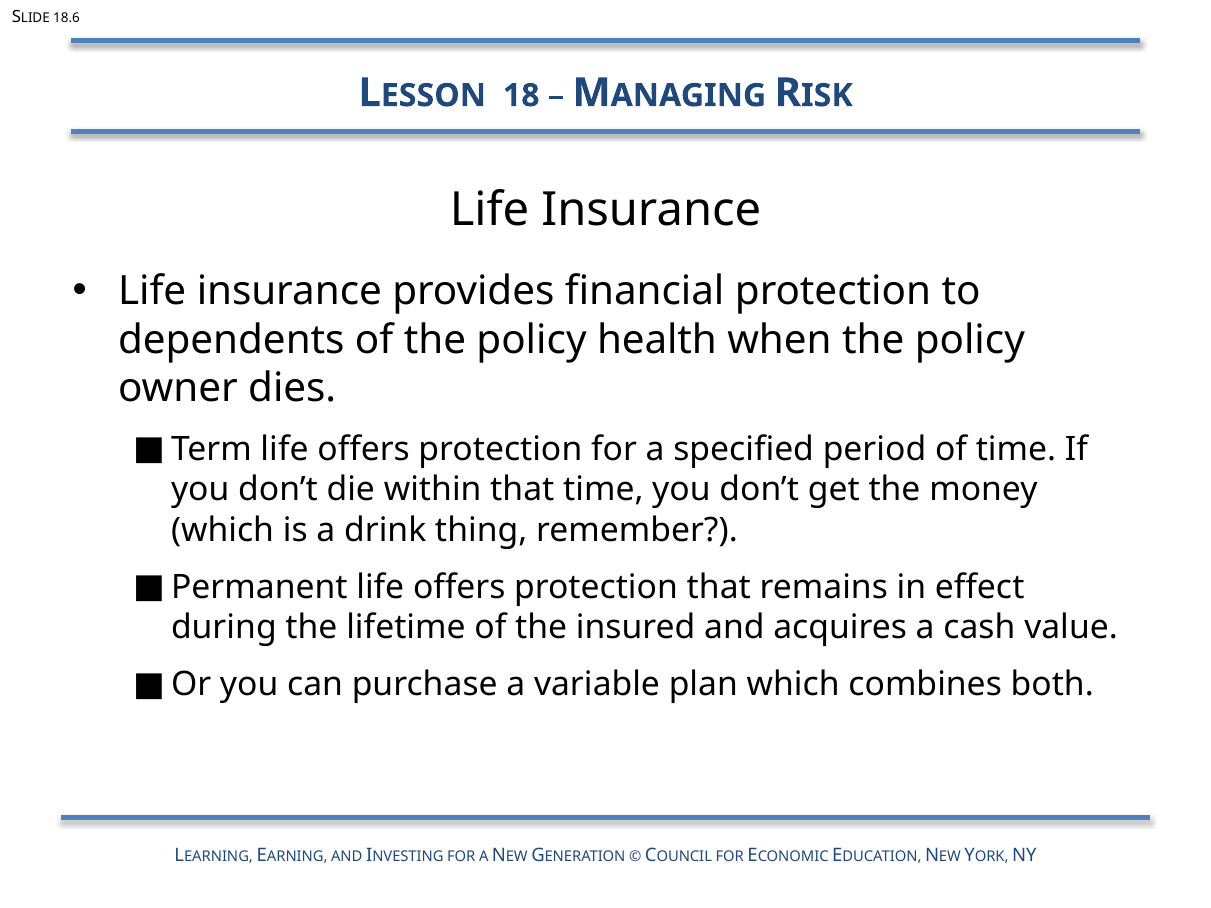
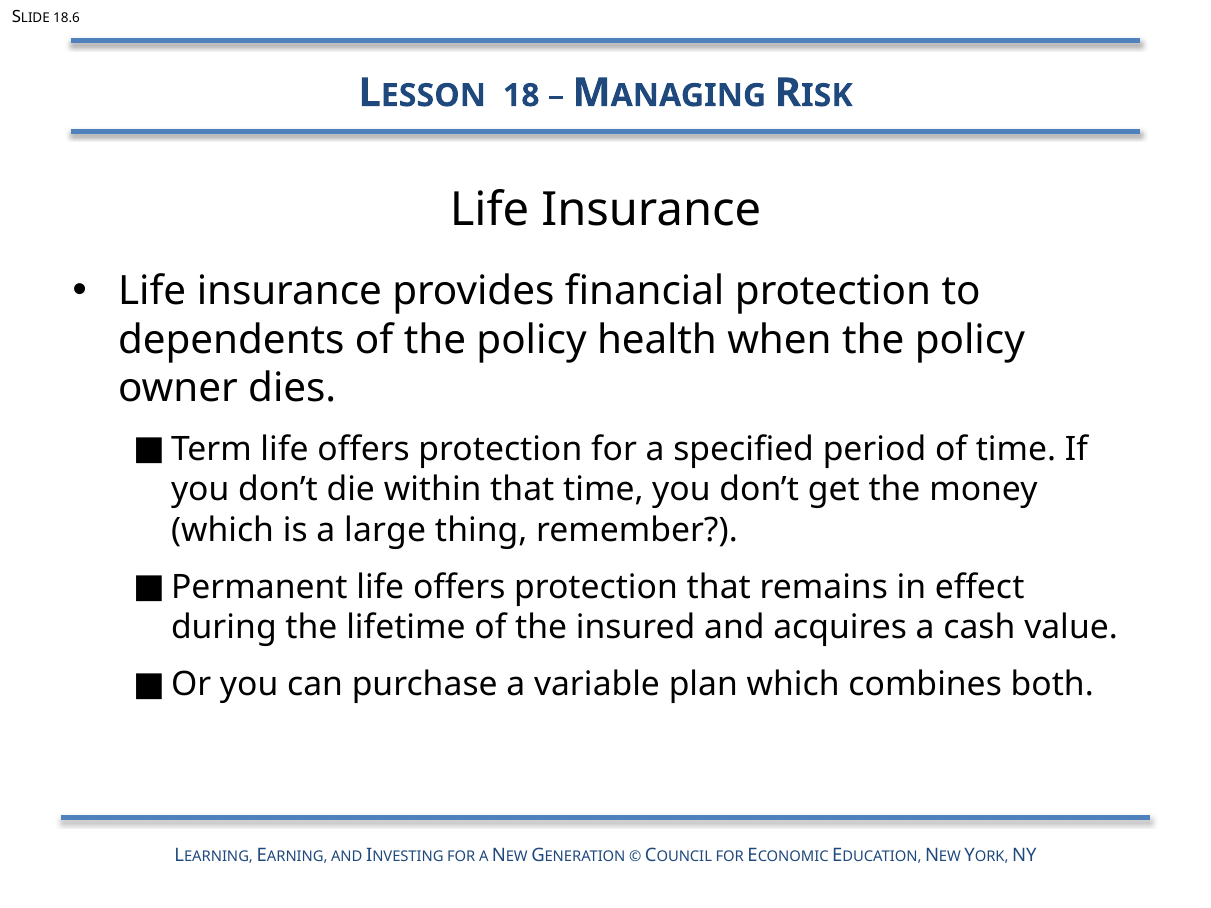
drink: drink -> large (385, 530)
